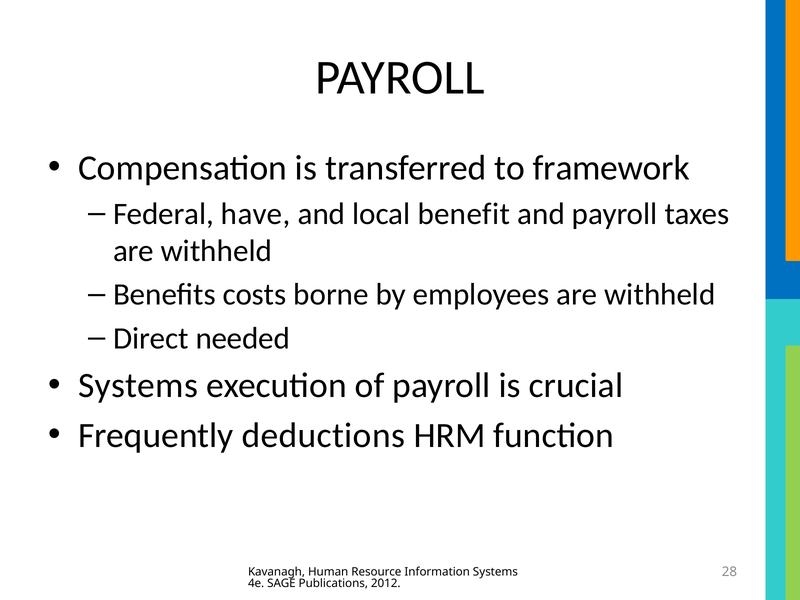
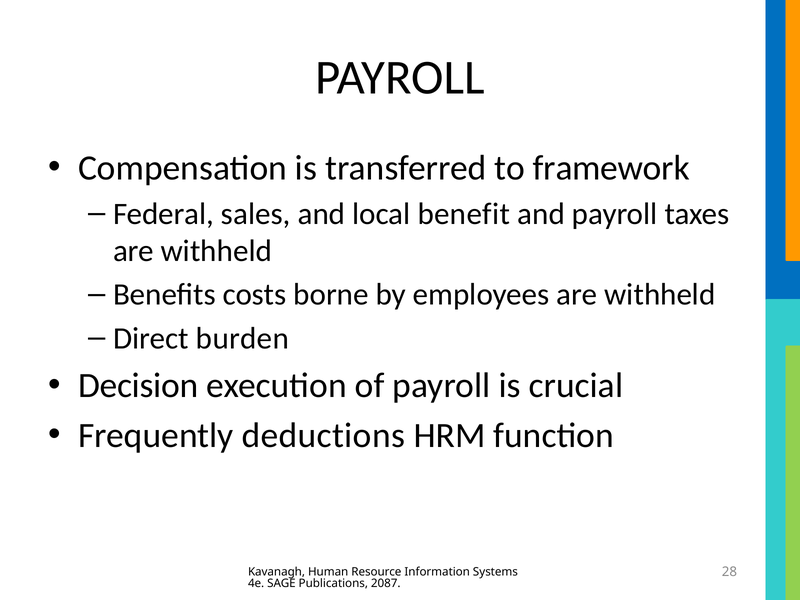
have: have -> sales (256, 214)
needed: needed -> burden (243, 338)
Systems: Systems -> Decision (138, 386)
2012: 2012 -> 2087 (386, 584)
